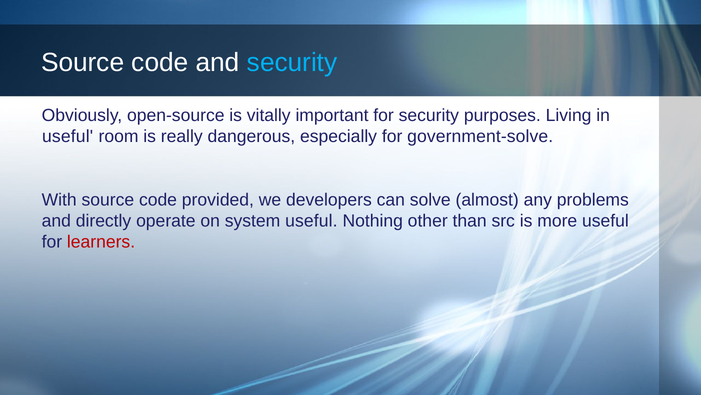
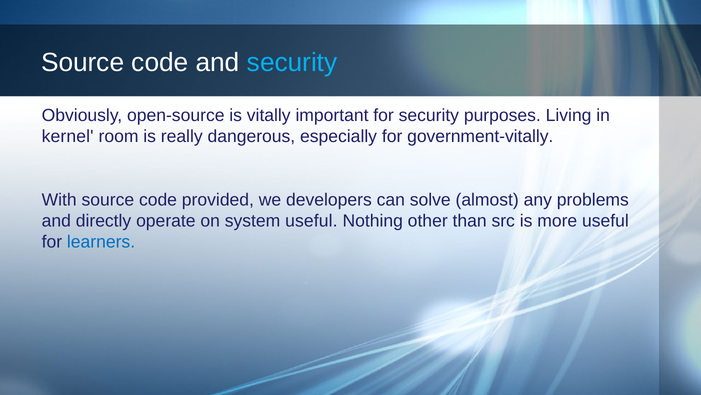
useful: useful -> kernel (68, 136)
government-solve: government-solve -> government-vitally (480, 136)
learners colour: red -> blue (101, 242)
